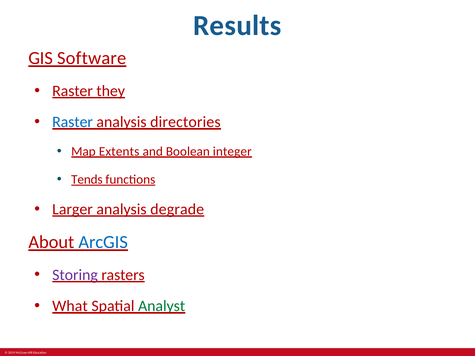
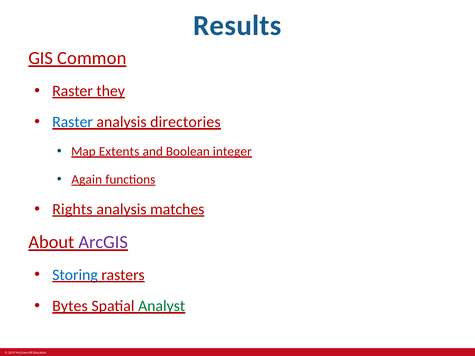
Software: Software -> Common (92, 58)
Tends: Tends -> Again (87, 180)
Larger: Larger -> Rights (72, 209)
degrade: degrade -> matches (177, 209)
ArcGIS colour: blue -> purple (103, 242)
Storing colour: purple -> blue (75, 275)
What: What -> Bytes (70, 306)
